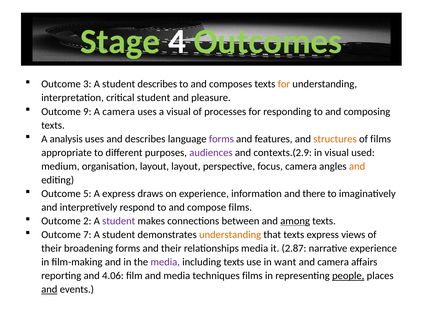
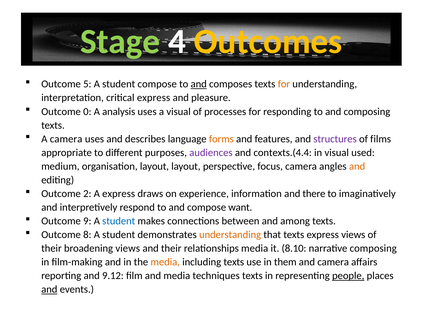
Outcomes colour: light green -> yellow (268, 42)
3: 3 -> 5 (87, 84)
student describes: describes -> compose (157, 84)
and underline: none -> present (199, 84)
critical student: student -> express (154, 98)
9: 9 -> 0 (87, 112)
A camera: camera -> analysis (119, 112)
A analysis: analysis -> camera (66, 139)
forms colour: purple -> orange (221, 139)
structures colour: orange -> purple (335, 139)
contexts.(2.9: contexts.(2.9 -> contexts.(4.4 (283, 153)
5: 5 -> 2 (87, 194)
compose films: films -> want (240, 207)
2: 2 -> 9 (87, 221)
student colour: purple -> blue (119, 221)
among underline: present -> none (295, 221)
7: 7 -> 8 (87, 235)
broadening forms: forms -> views (128, 248)
2.87: 2.87 -> 8.10 (294, 248)
narrative experience: experience -> composing (373, 248)
media colour: purple -> orange (165, 262)
want: want -> them (285, 262)
4.06: 4.06 -> 9.12 (113, 276)
techniques films: films -> texts (252, 276)
